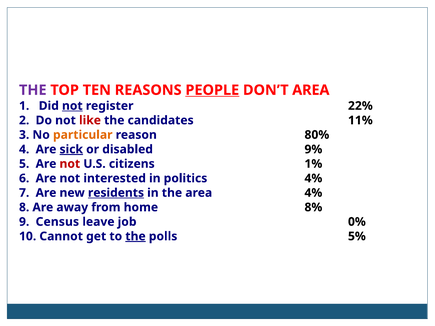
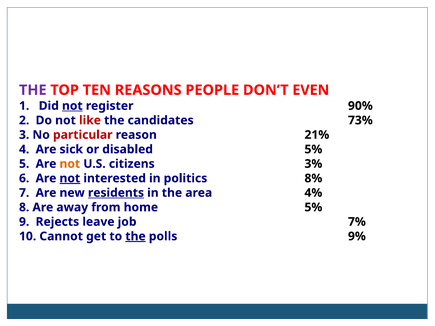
PEOPLE underline: present -> none (212, 90)
DON’T AREA: AREA -> EVEN (311, 90)
22%: 22% -> 90% (360, 106)
11%: 11% -> 73% (360, 120)
particular colour: orange -> red (83, 135)
80%: 80% -> 21% (317, 135)
sick underline: present -> none (71, 149)
disabled 9%: 9% -> 5% (313, 149)
not colour: red -> orange (70, 164)
1%: 1% -> 3% (313, 164)
not underline: none -> present (70, 178)
politics 4%: 4% -> 8% (313, 178)
home 8%: 8% -> 5% (313, 207)
Census: Census -> Rejects (57, 222)
0%: 0% -> 7% (357, 222)
5%: 5% -> 9% (357, 236)
